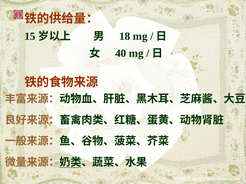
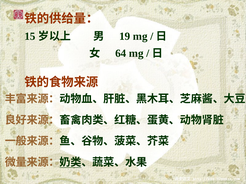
18: 18 -> 19 (125, 36)
40: 40 -> 64 (121, 54)
